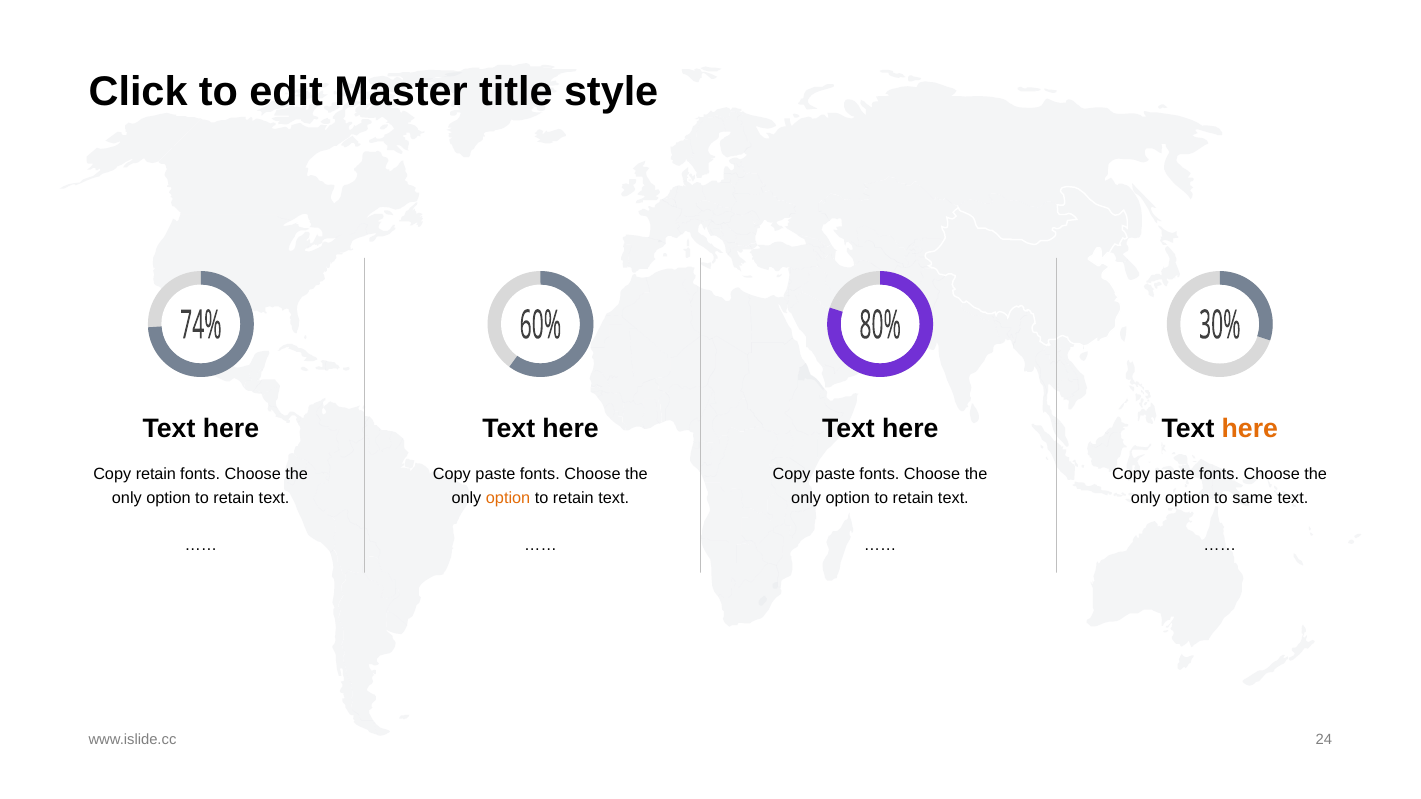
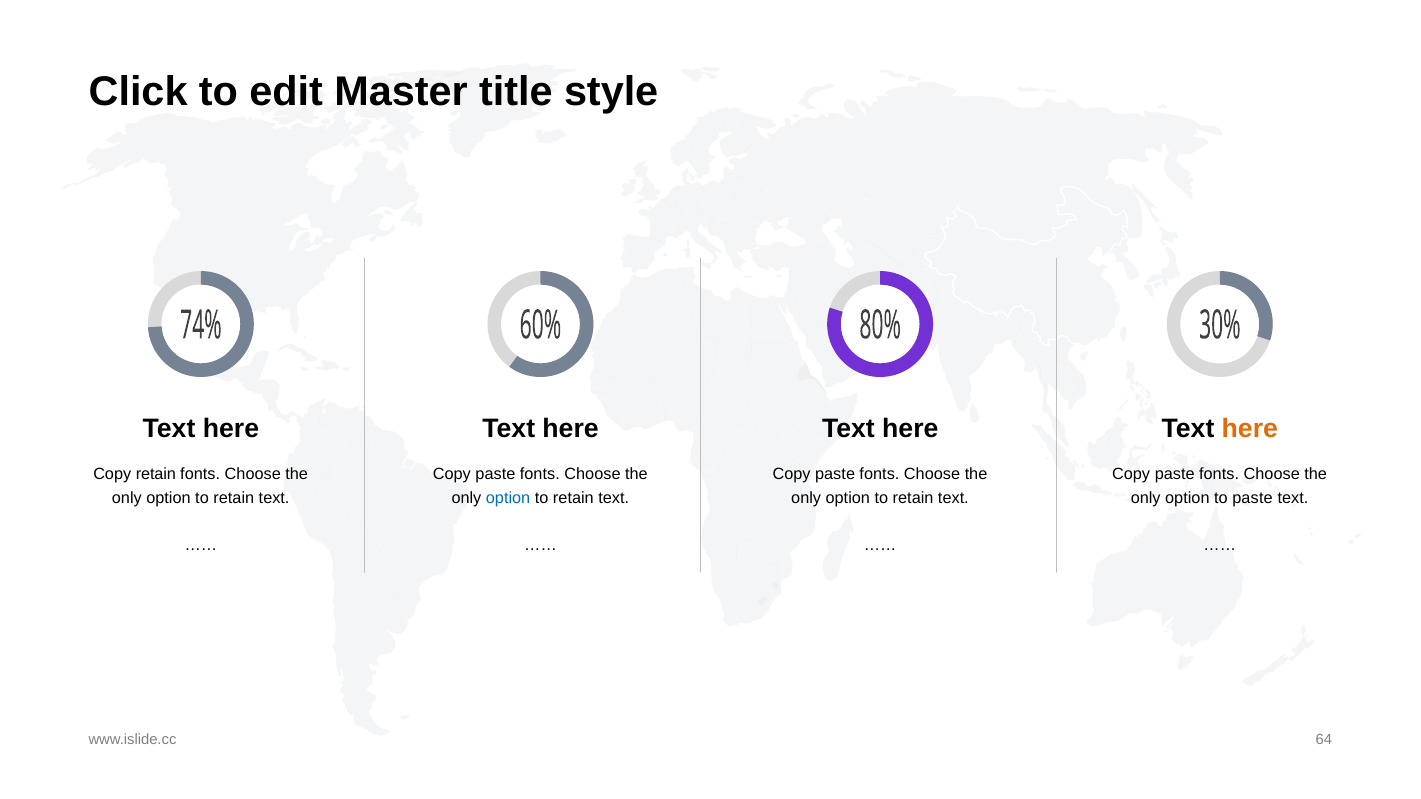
option colour: orange -> blue (508, 498)
to same: same -> paste (1253, 498)
24: 24 -> 64 (1324, 740)
